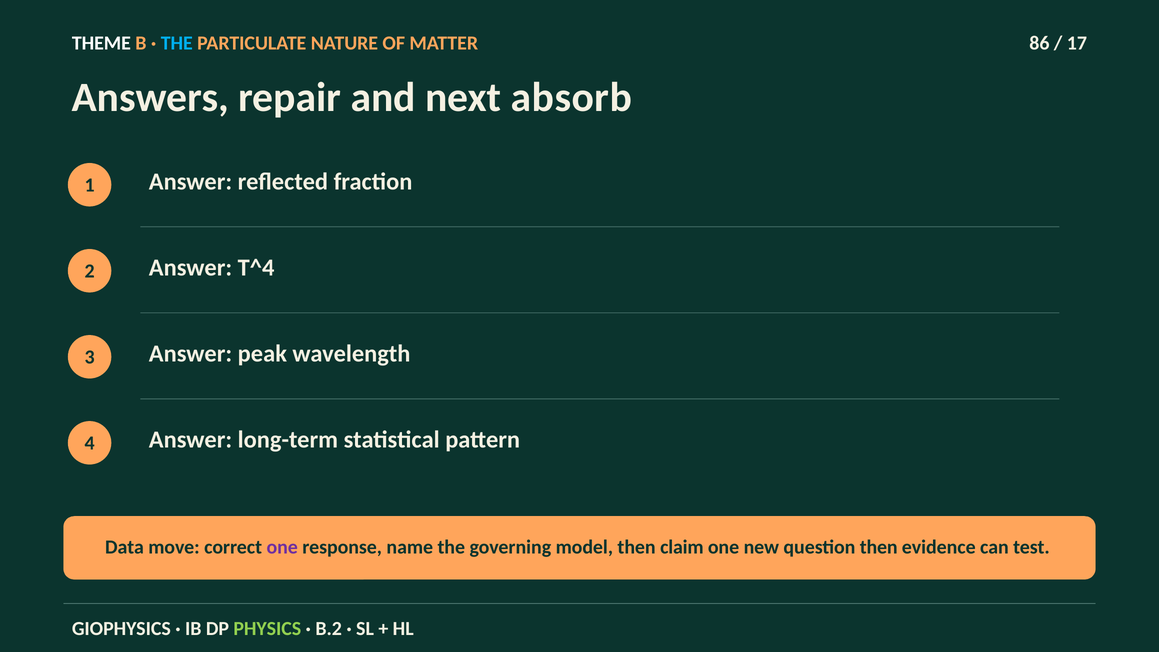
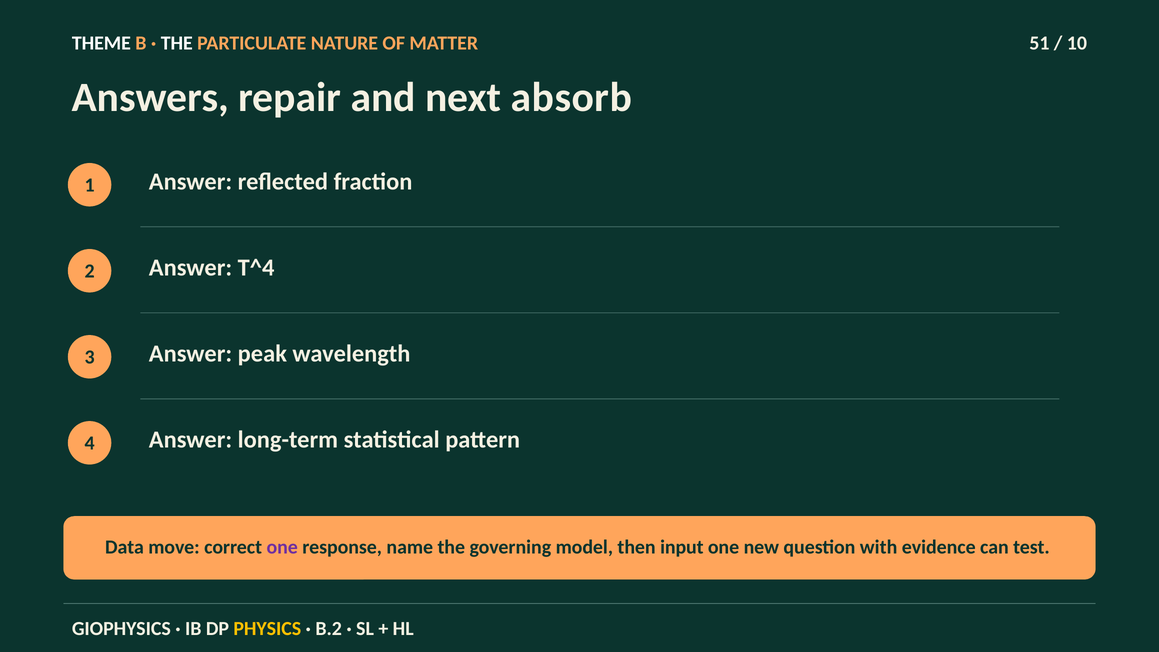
THE colour: light blue -> white (177, 43)
86: 86 -> 51 (1039, 43)
17: 17 -> 10 (1077, 43)
claim: claim -> input (682, 547)
question then: then -> with (879, 547)
PHYSICS colour: light green -> yellow (267, 629)
